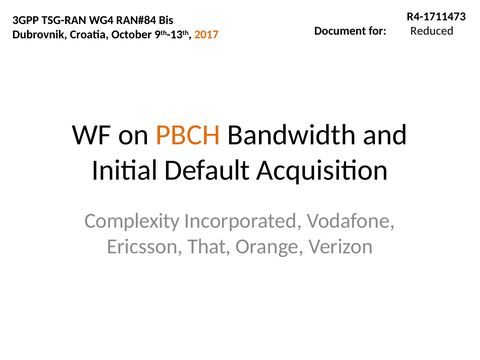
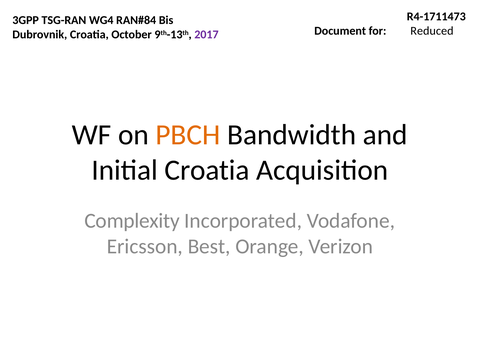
2017 colour: orange -> purple (206, 35)
Initial Default: Default -> Croatia (207, 170)
That: That -> Best (209, 246)
